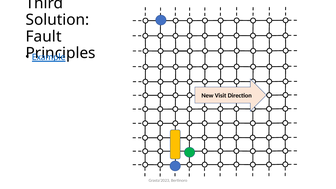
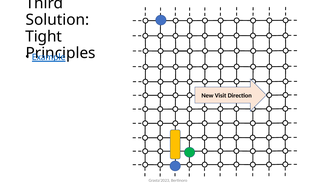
Fault: Fault -> Tight (44, 37)
